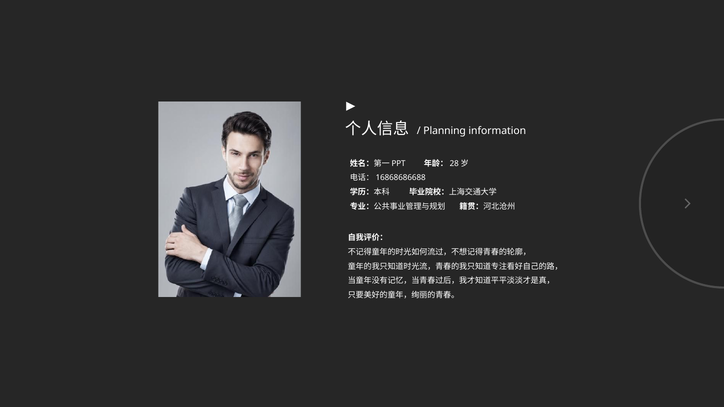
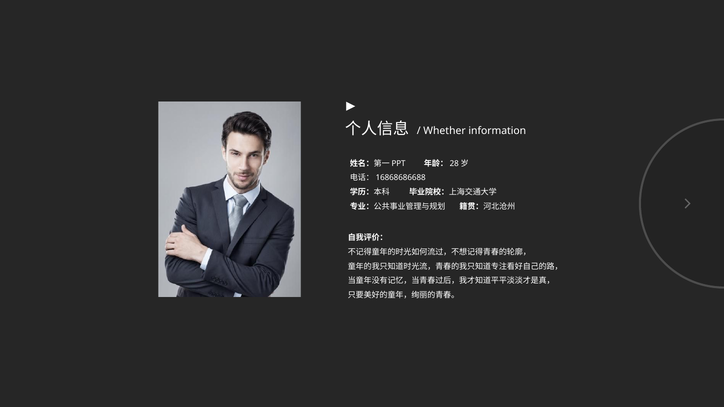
Planning: Planning -> Whether (445, 131)
